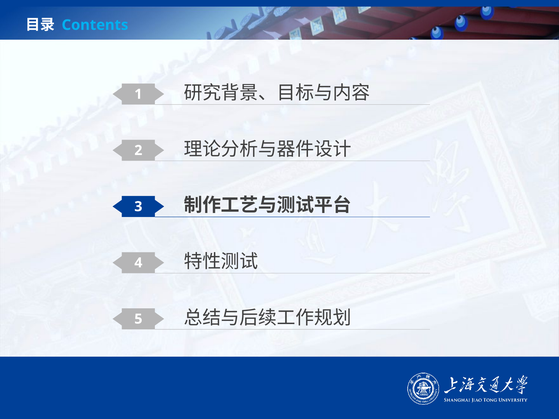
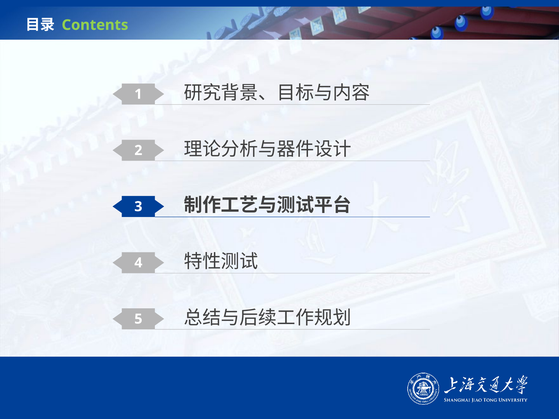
Contents colour: light blue -> light green (95, 25)
